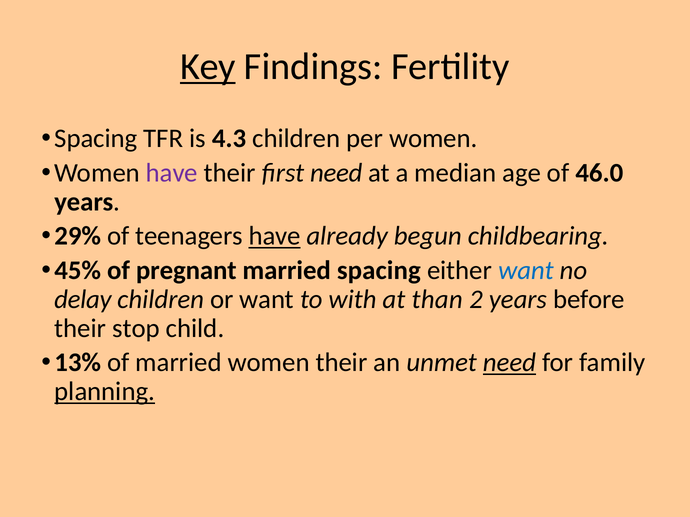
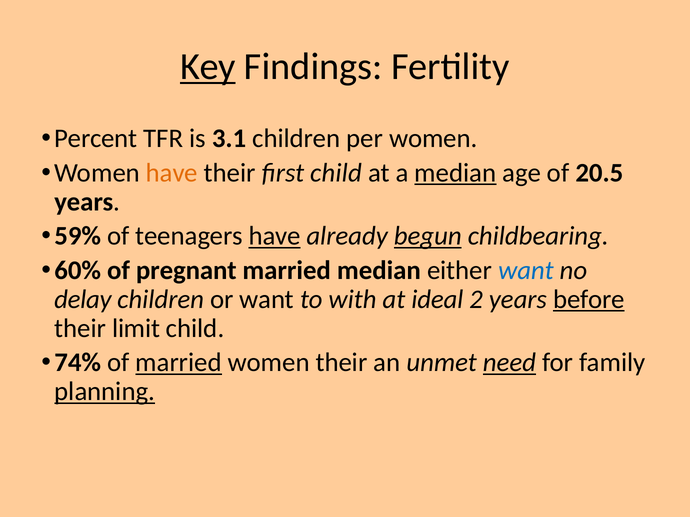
Spacing: Spacing -> Percent (96, 139)
4.3: 4.3 -> 3.1 (229, 139)
have colour: purple -> orange (172, 173)
first need: need -> child (336, 173)
median underline: none -> present (455, 173)
46.0: 46.0 -> 20.5 (599, 173)
29%: 29% -> 59% (78, 236)
begun underline: none -> present (428, 236)
45%: 45% -> 60% (78, 271)
married spacing: spacing -> median (379, 271)
than: than -> ideal (437, 300)
before underline: none -> present (589, 300)
stop: stop -> limit (136, 329)
13%: 13% -> 74% (78, 363)
married underline: none -> present (179, 363)
